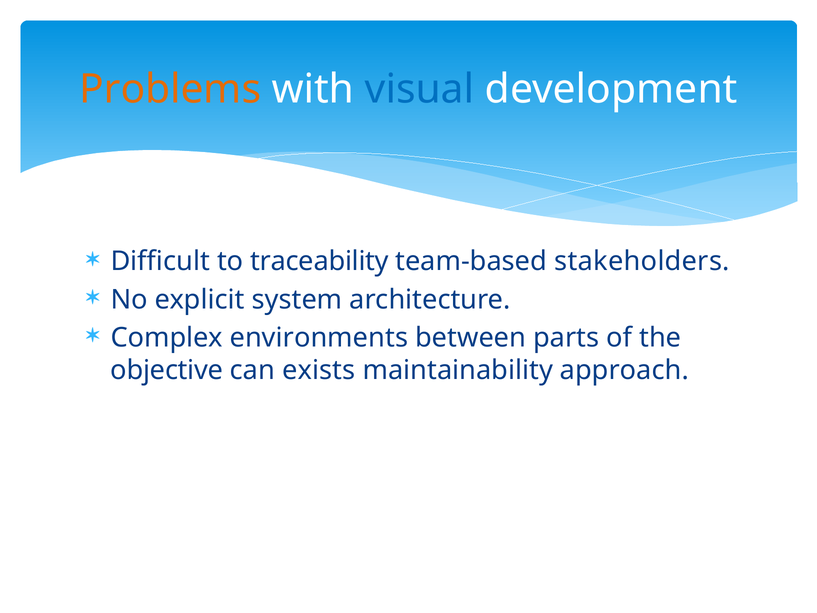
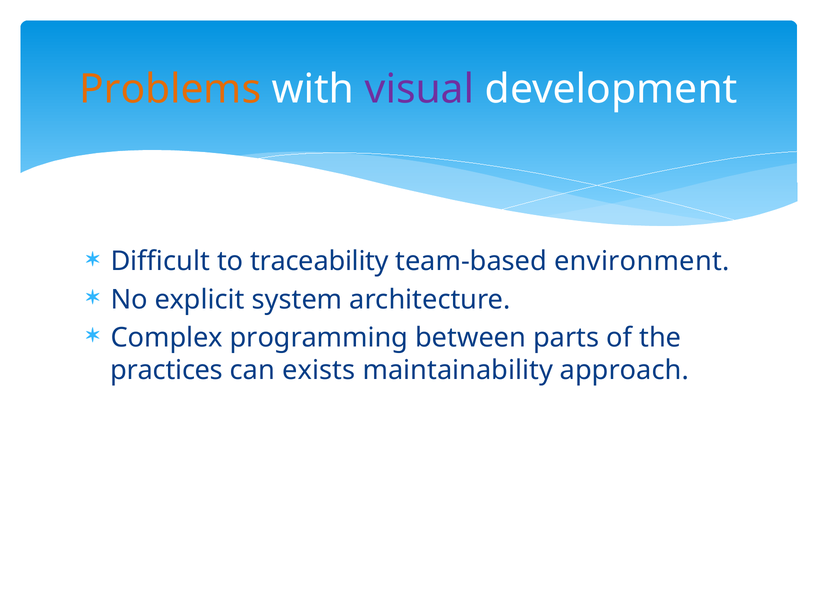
visual colour: blue -> purple (420, 89)
stakeholders: stakeholders -> environment (642, 261)
environments: environments -> programming (319, 338)
objective: objective -> practices (167, 370)
